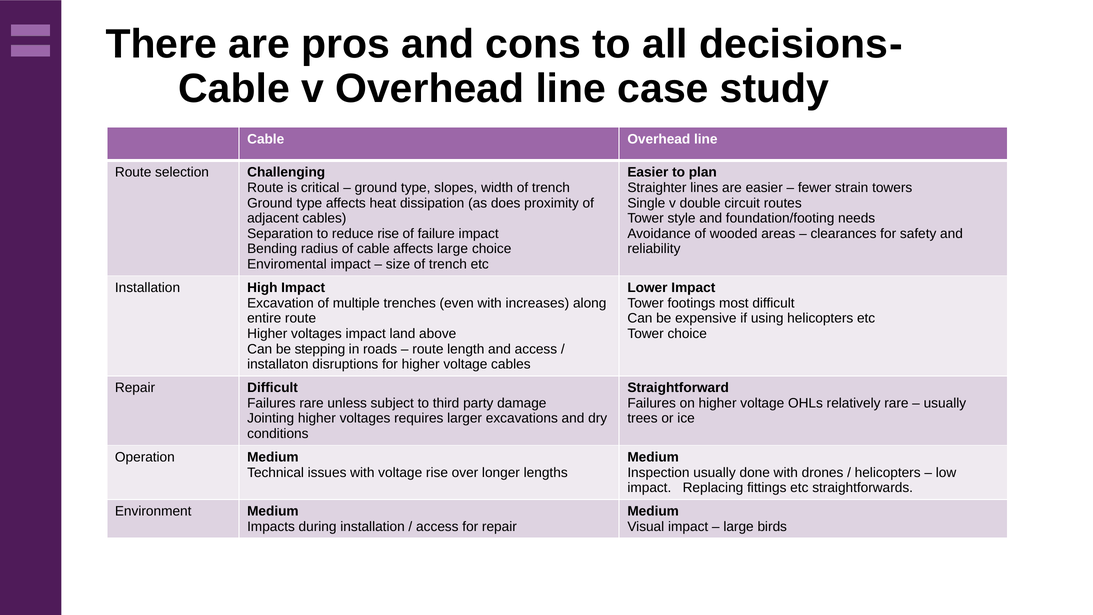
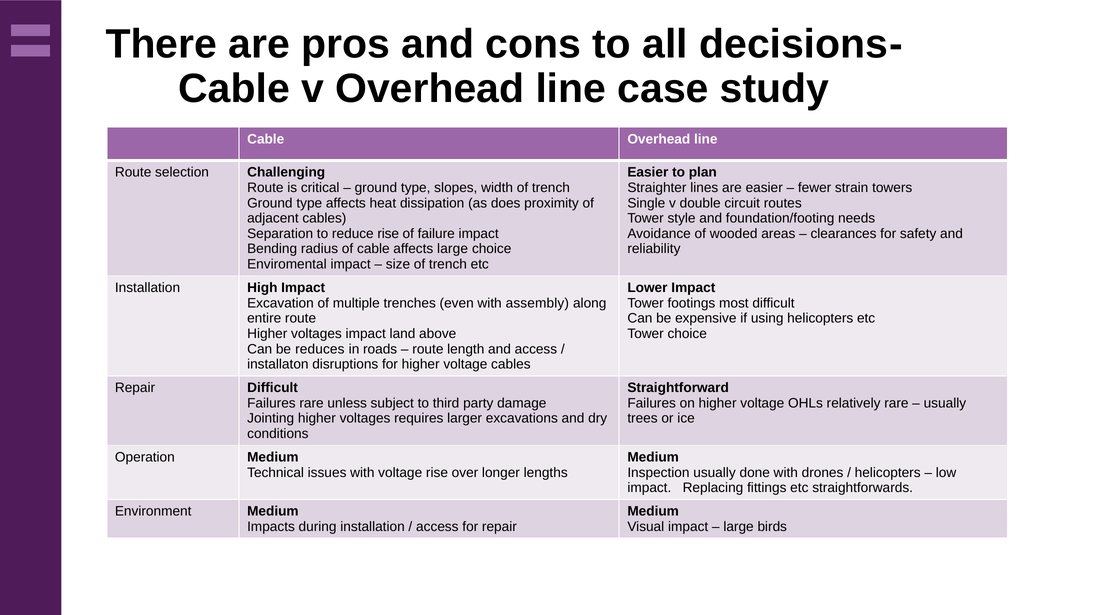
increases: increases -> assembly (537, 303)
stepping: stepping -> reduces (320, 349)
